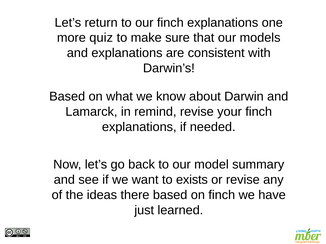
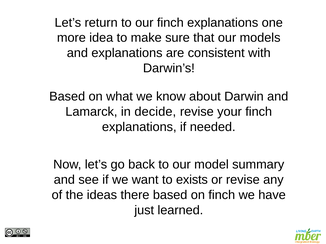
quiz: quiz -> idea (101, 38)
remind: remind -> decide (155, 112)
